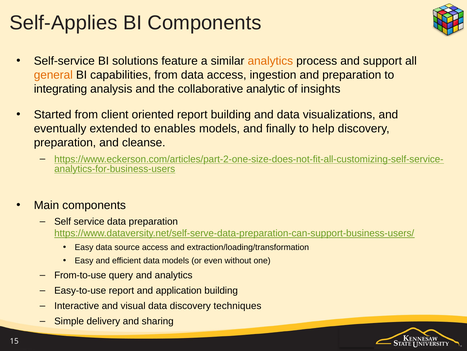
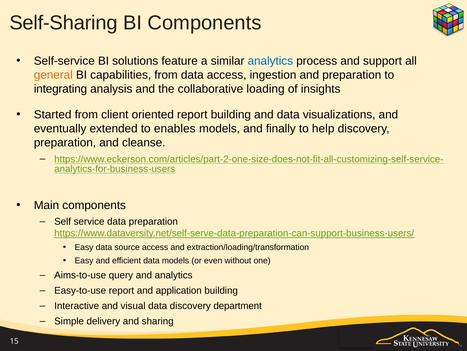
Self-Applies: Self-Applies -> Self-Sharing (64, 23)
analytics colour: orange -> blue (270, 61)
analytic: analytic -> loading (266, 89)
From-to-use: From-to-use -> Aims-to-use (80, 275)
techniques: techniques -> department (238, 305)
